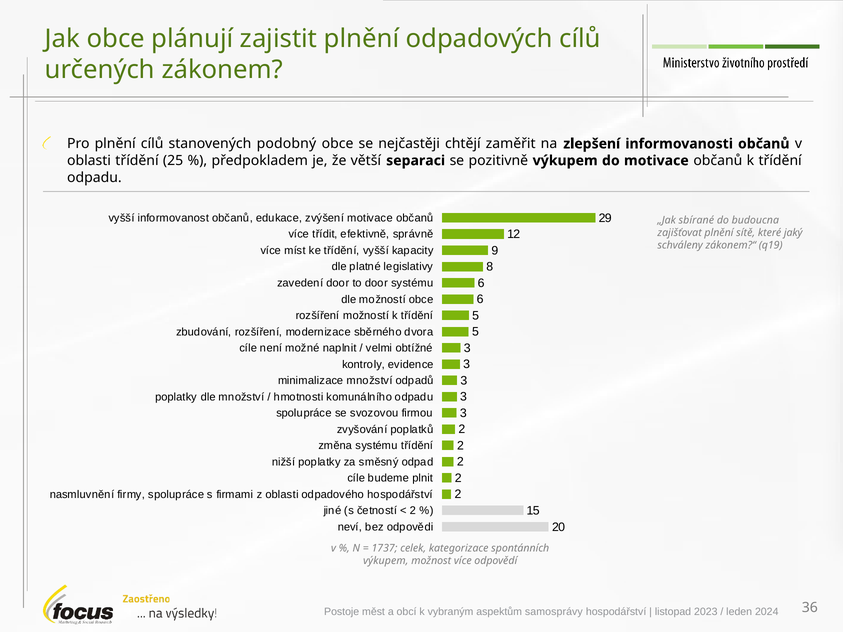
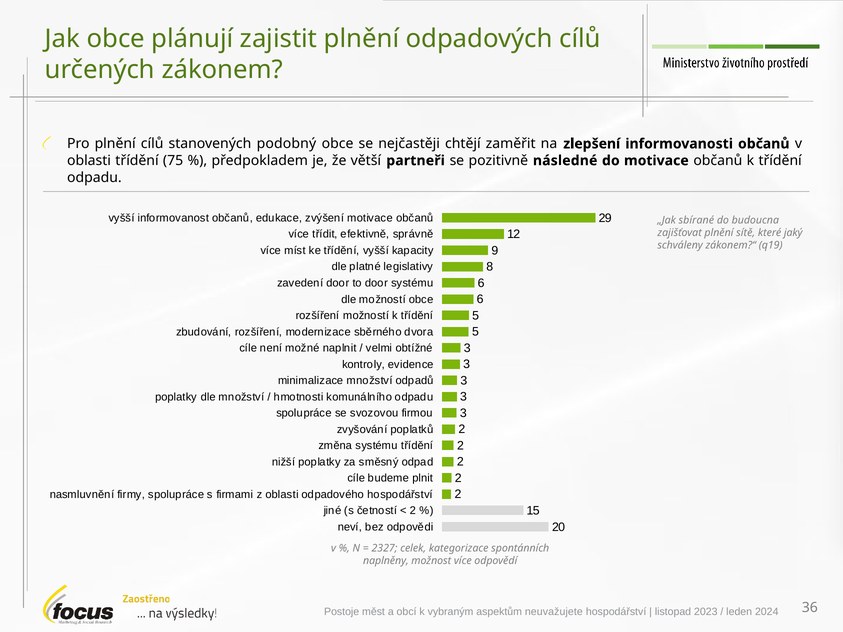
25: 25 -> 75 (173, 161)
separaci: separaci -> partneři (416, 161)
pozitivně výkupem: výkupem -> následné (565, 161)
1737: 1737 -> 2327 (385, 549)
výkupem: výkupem -> naplněny (386, 561)
samosprávy: samosprávy -> neuvažujete (554, 612)
